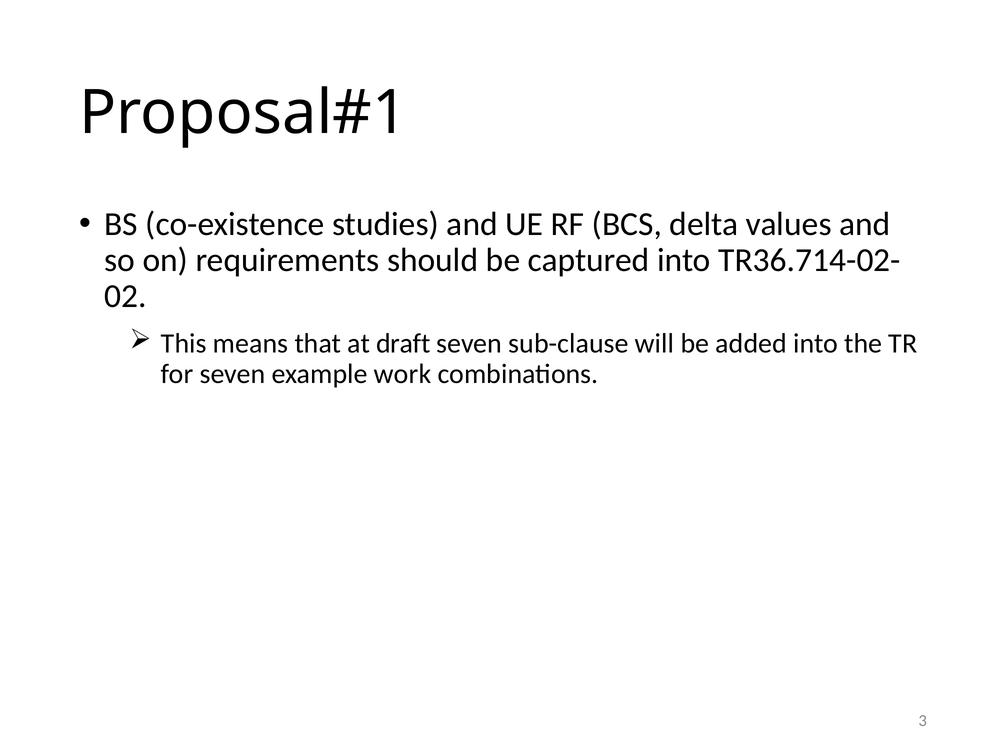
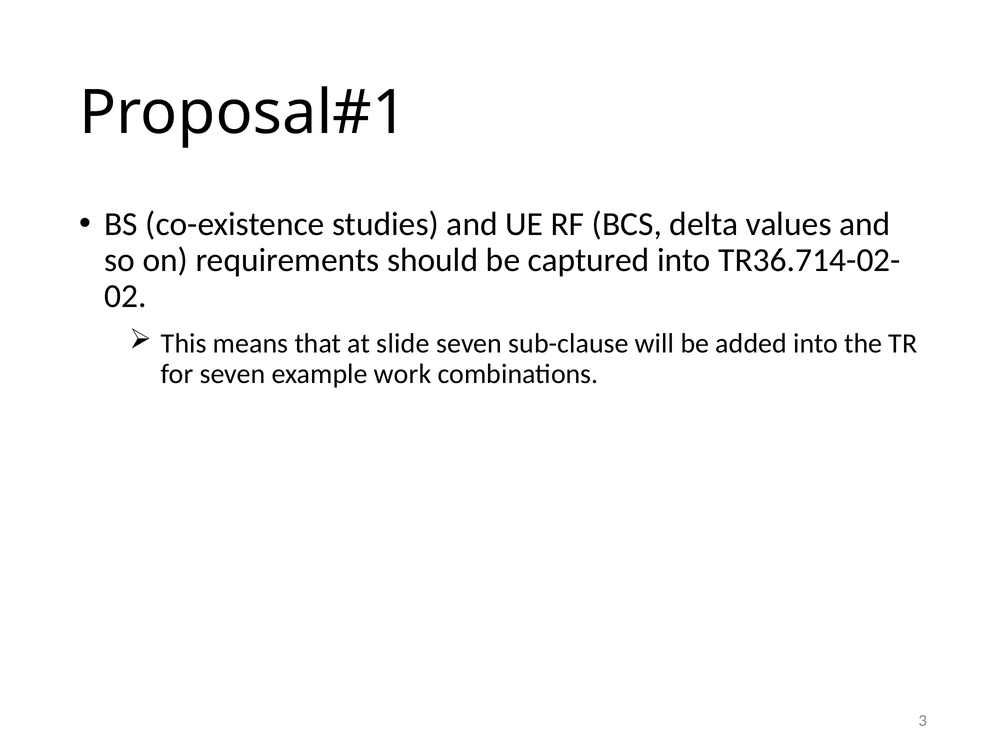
draft: draft -> slide (403, 343)
